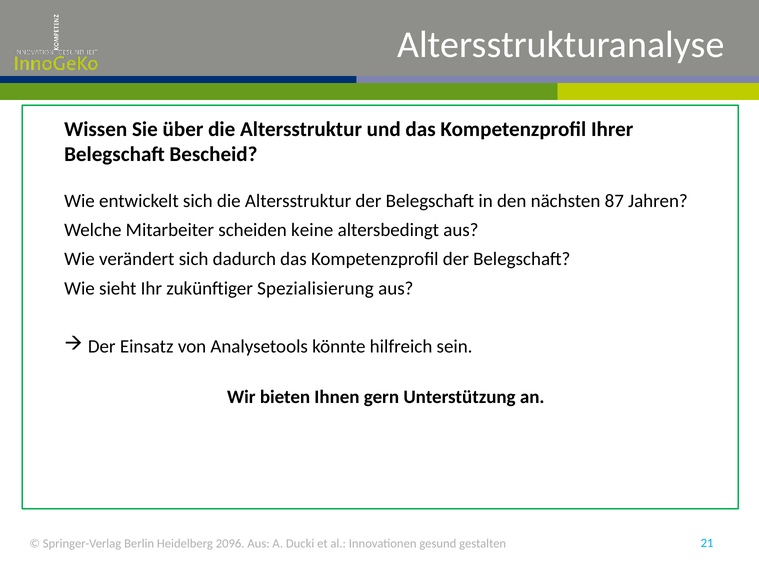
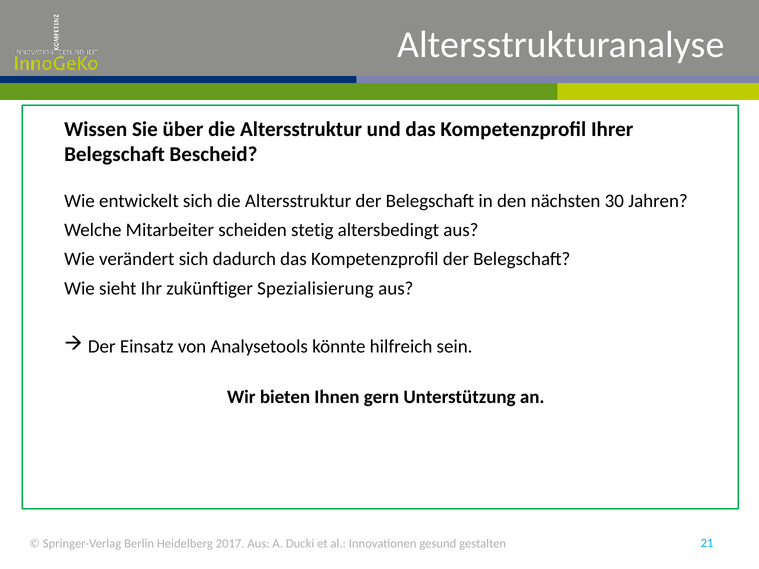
87: 87 -> 30 (614, 201)
keine: keine -> stetig (312, 230)
2096: 2096 -> 2017 (230, 544)
